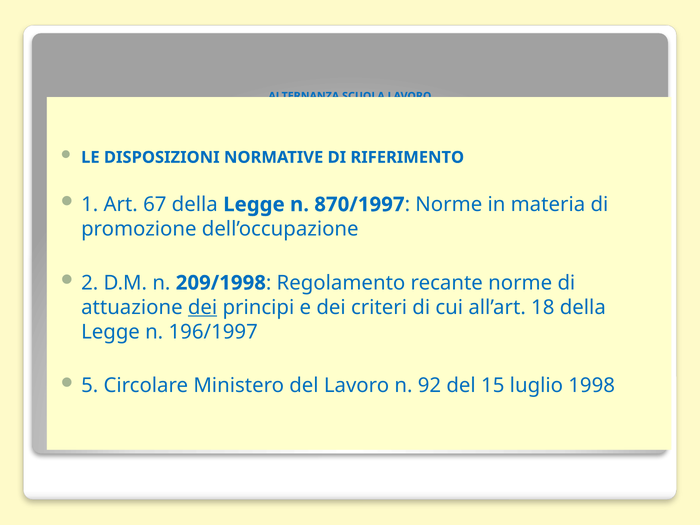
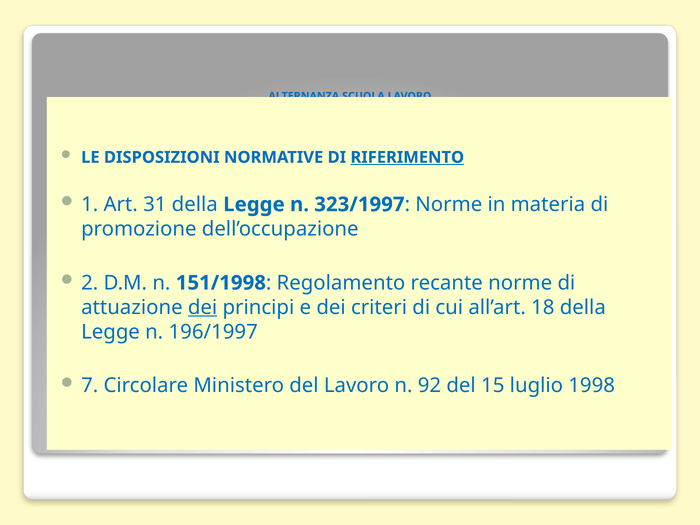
RIFERIMENTO underline: none -> present (407, 157)
67: 67 -> 31 (155, 205)
870/1997: 870/1997 -> 323/1997 (359, 205)
209/1998: 209/1998 -> 151/1998 (221, 283)
5: 5 -> 7 (90, 386)
